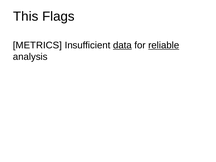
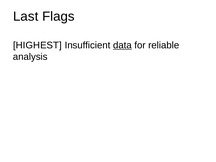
This: This -> Last (26, 16)
METRICS: METRICS -> HIGHEST (37, 45)
reliable underline: present -> none (164, 45)
